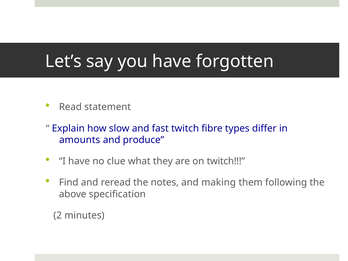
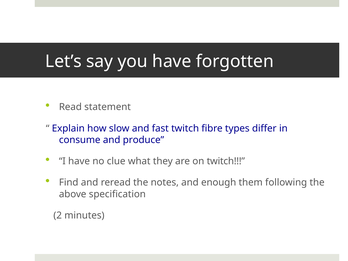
amounts: amounts -> consume (80, 140)
making: making -> enough (219, 183)
